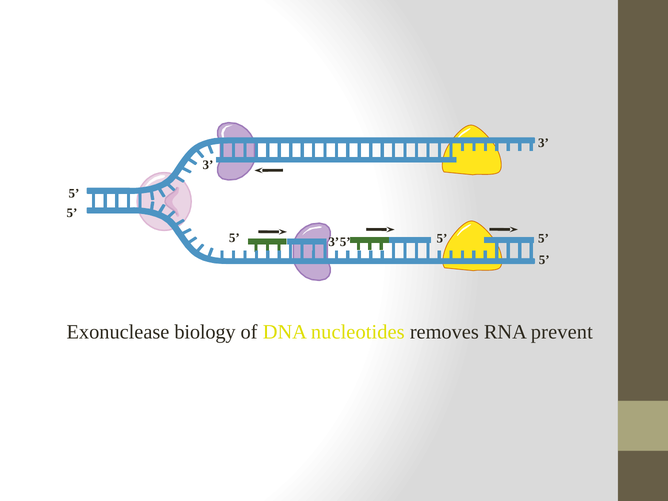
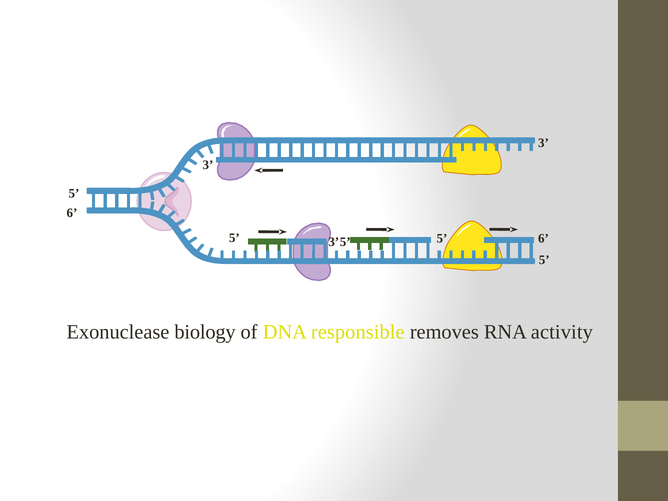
5: 5 -> 6 (72, 213)
5: 5 -> 6 (544, 238)
nucleotides: nucleotides -> responsible (358, 332)
prevent: prevent -> activity (562, 332)
